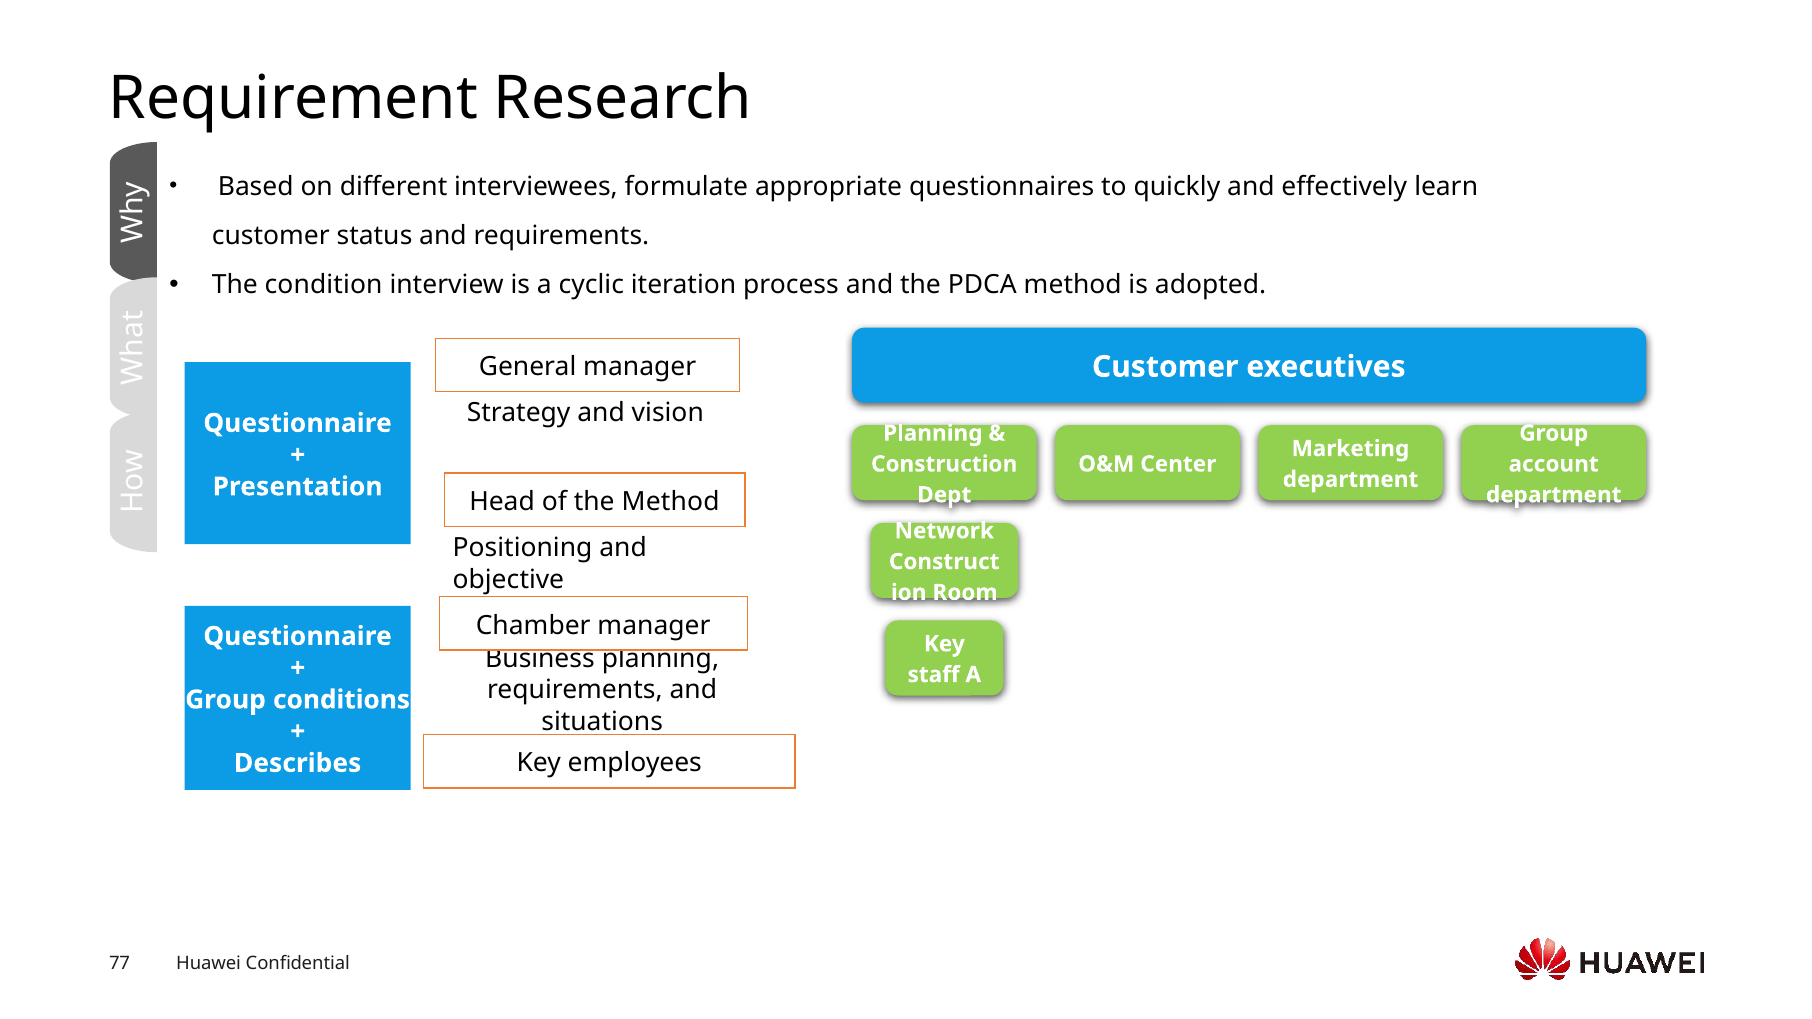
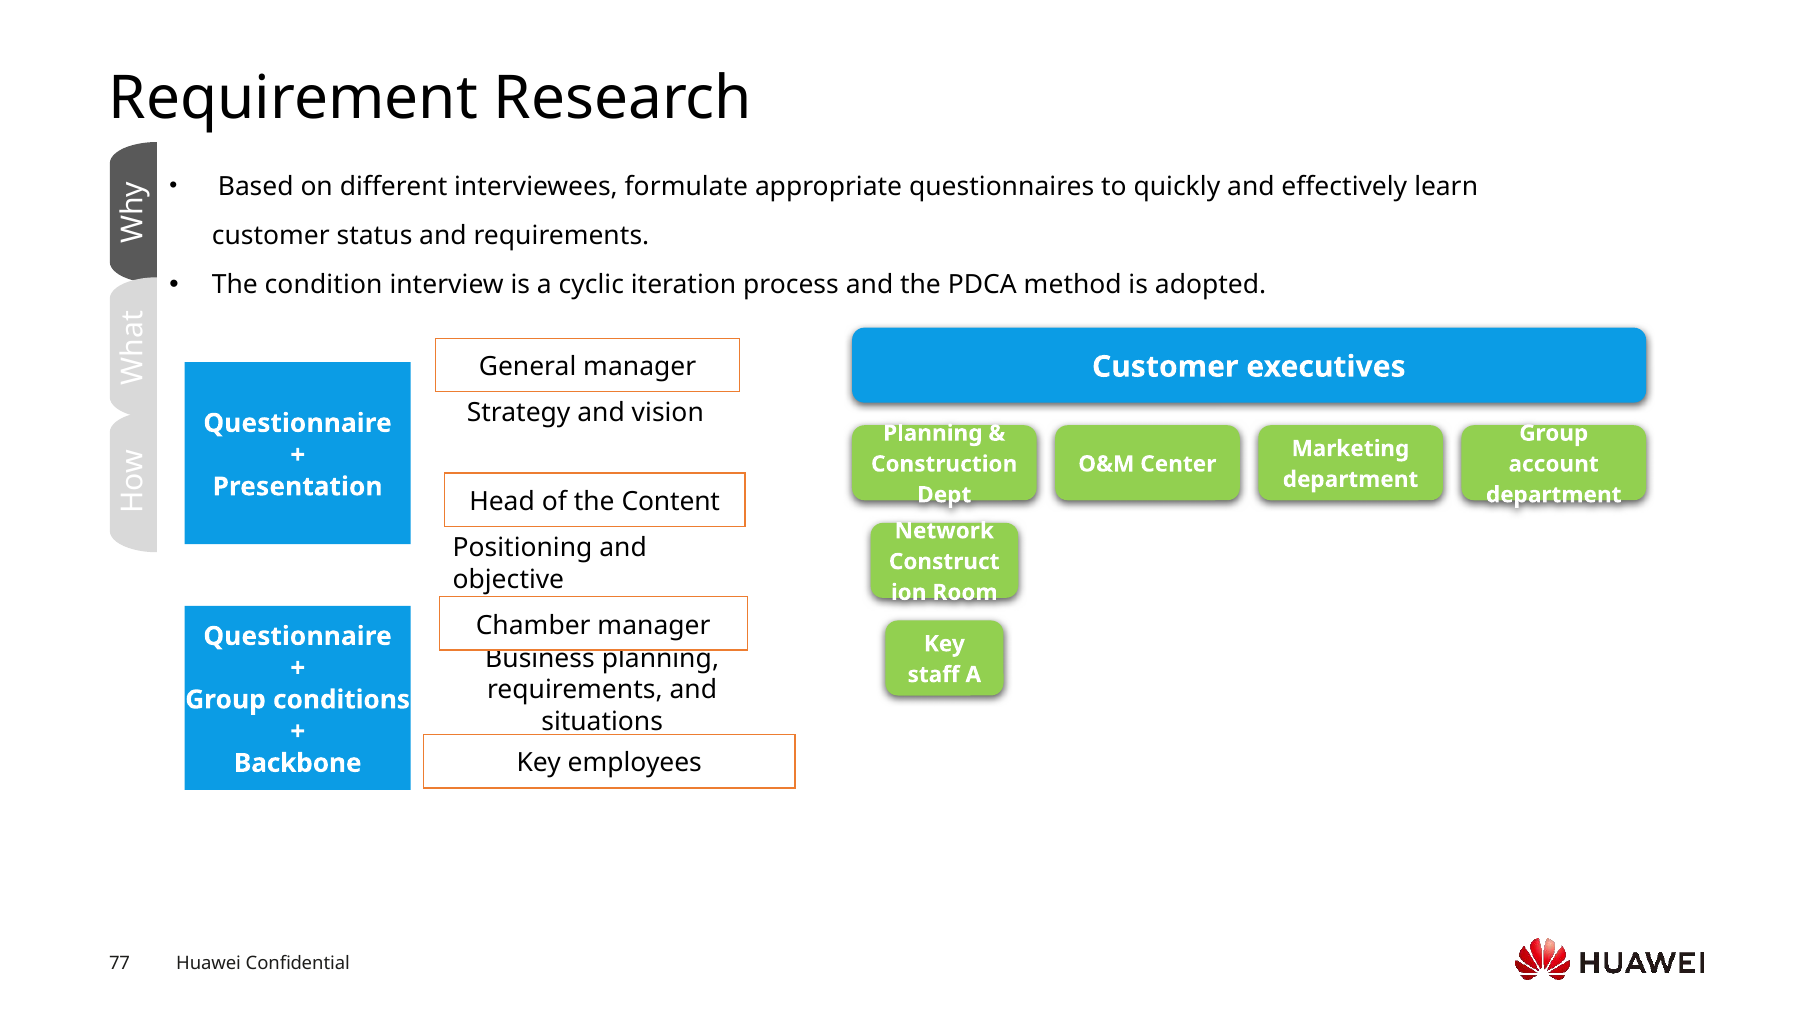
the Method: Method -> Content (671, 502)
Describes: Describes -> Backbone (298, 763)
